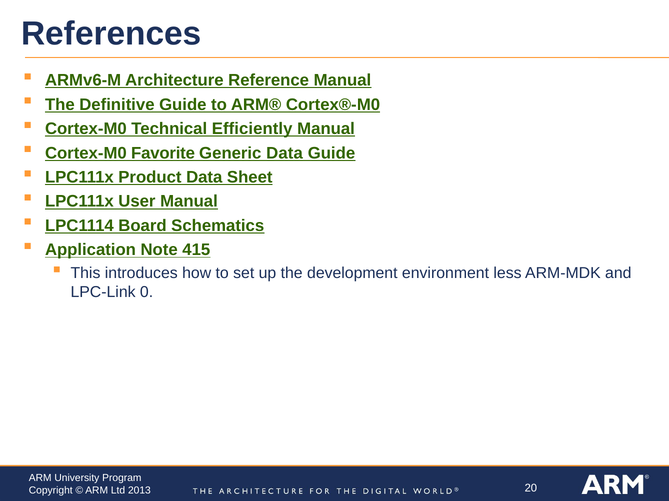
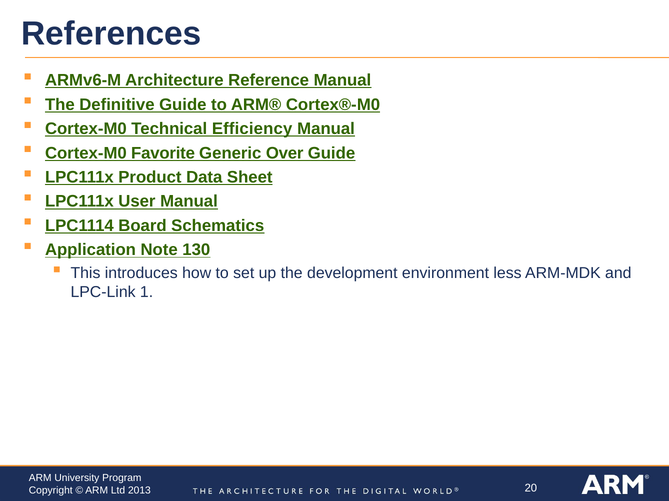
Efficiently: Efficiently -> Efficiency (252, 129)
Generic Data: Data -> Over (285, 153)
415: 415 -> 130 (196, 250)
0: 0 -> 1 (147, 293)
